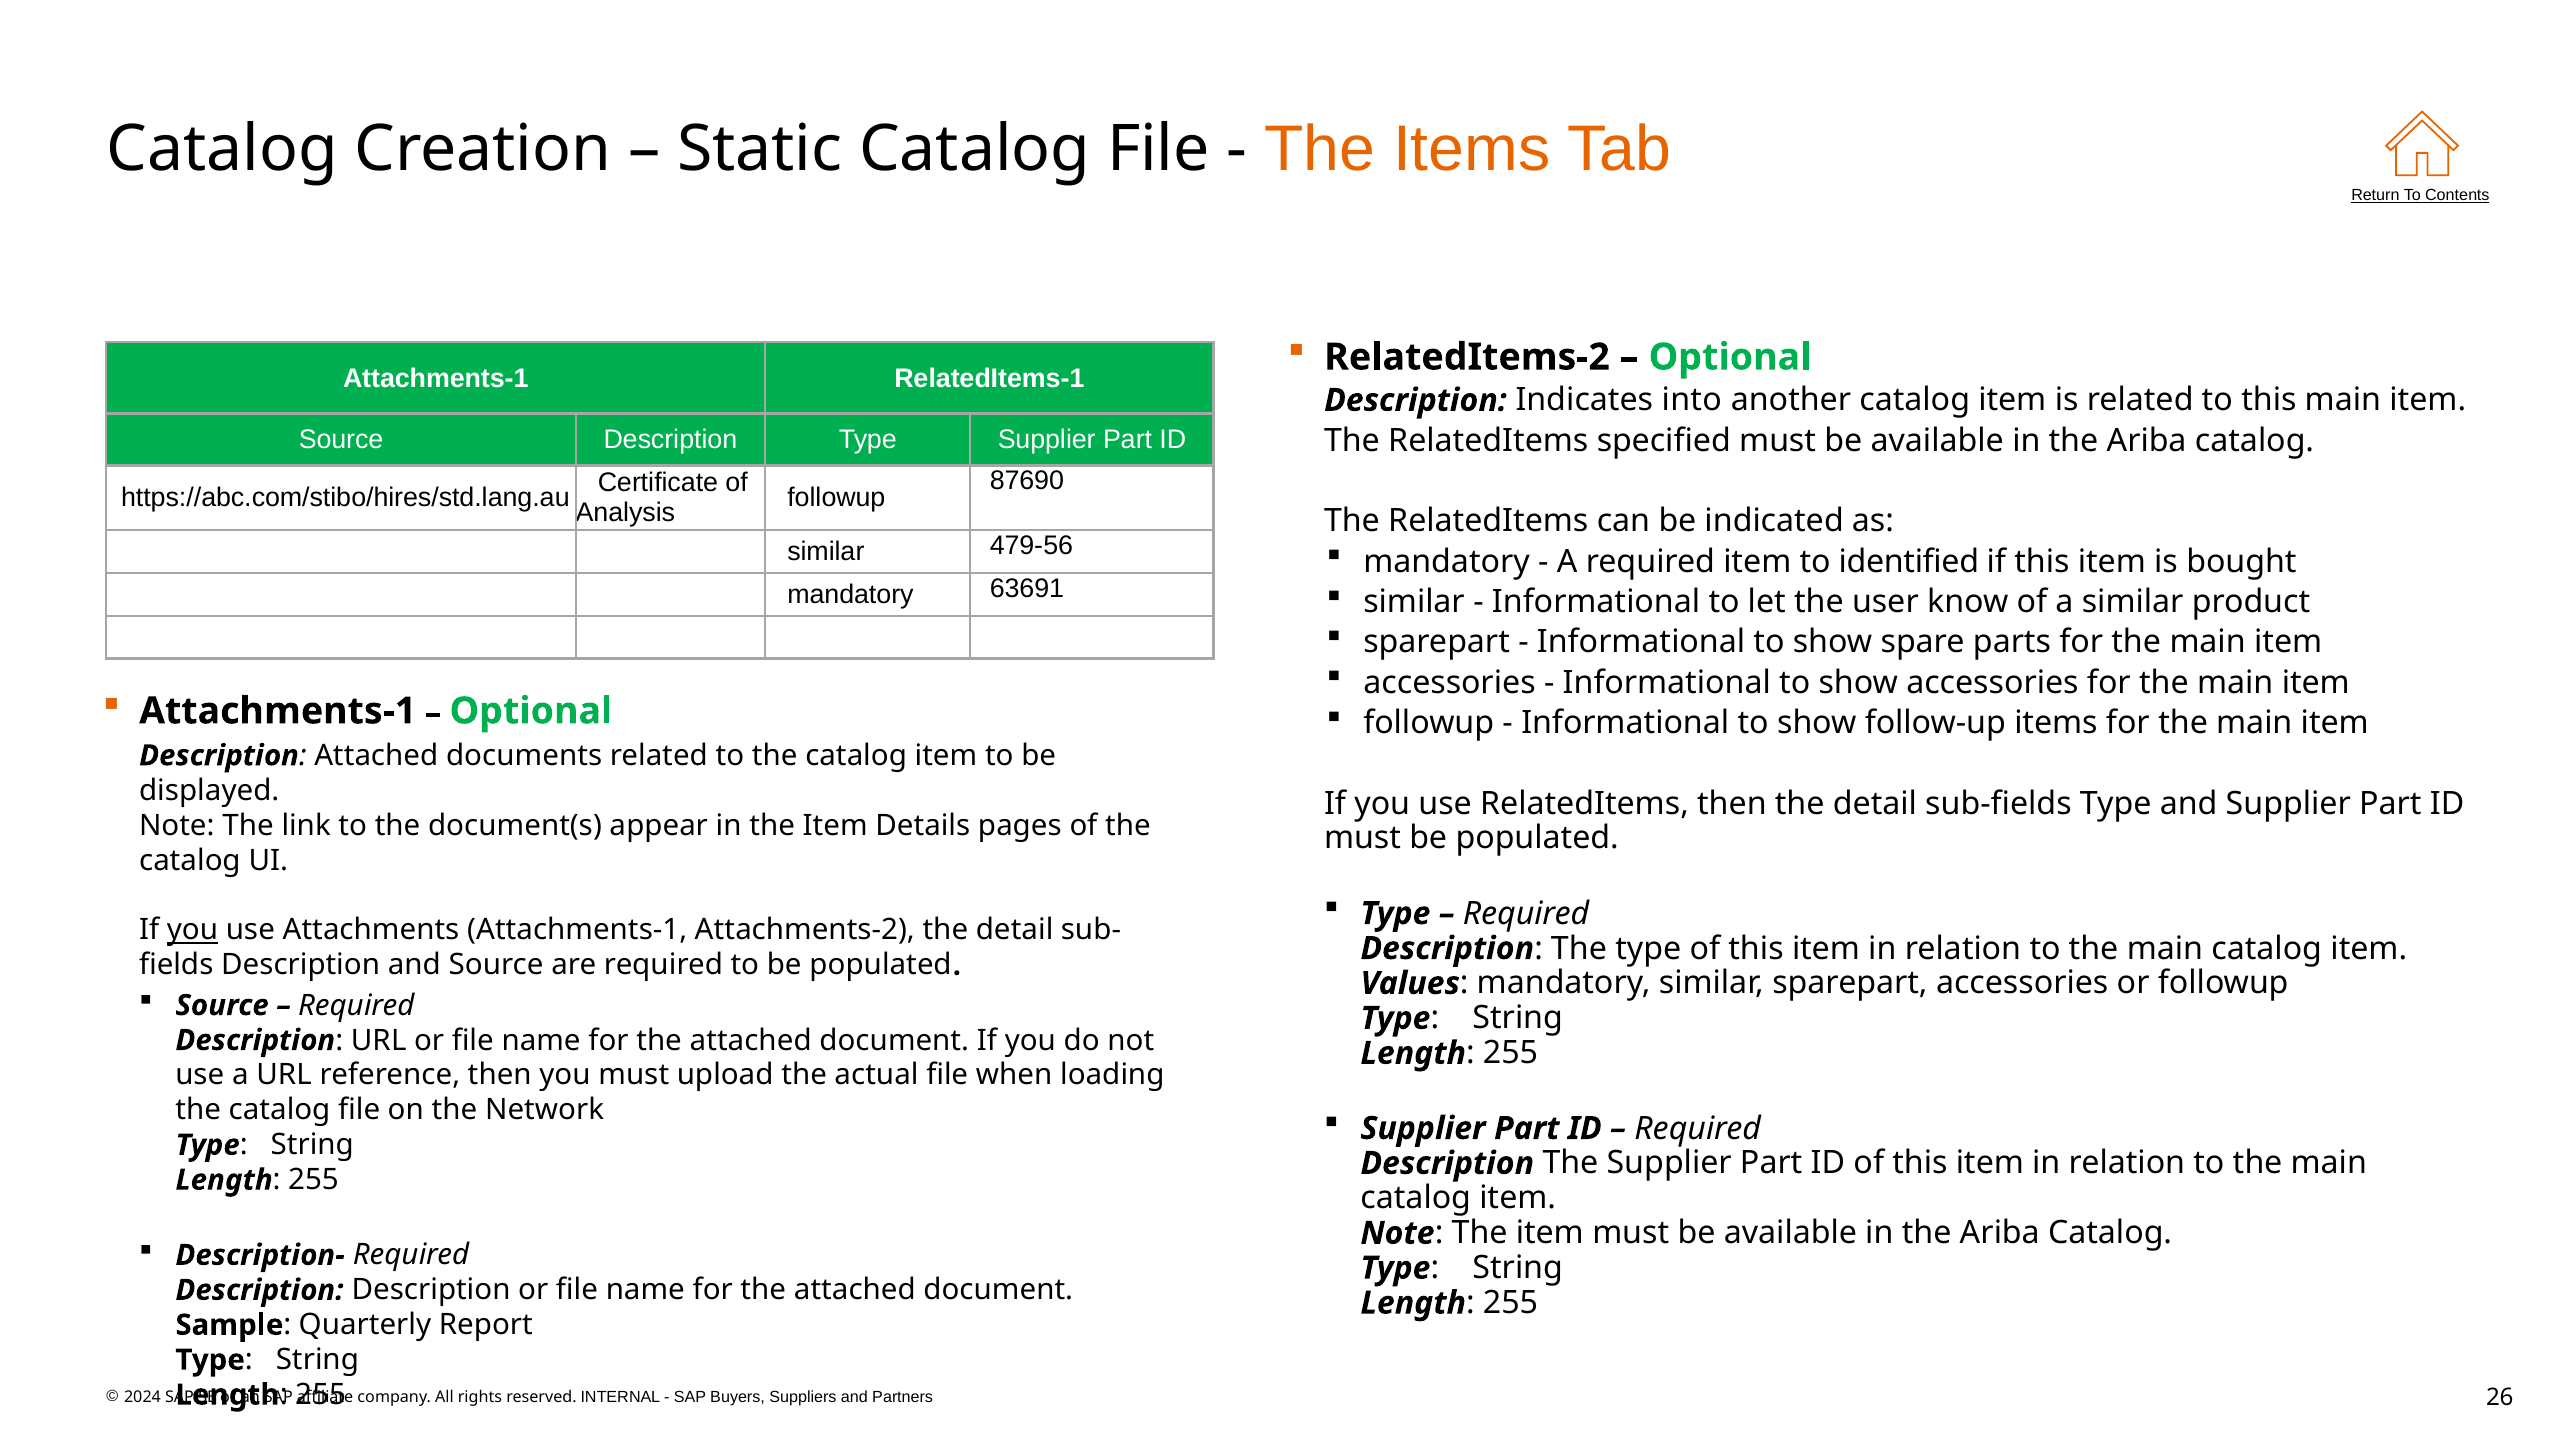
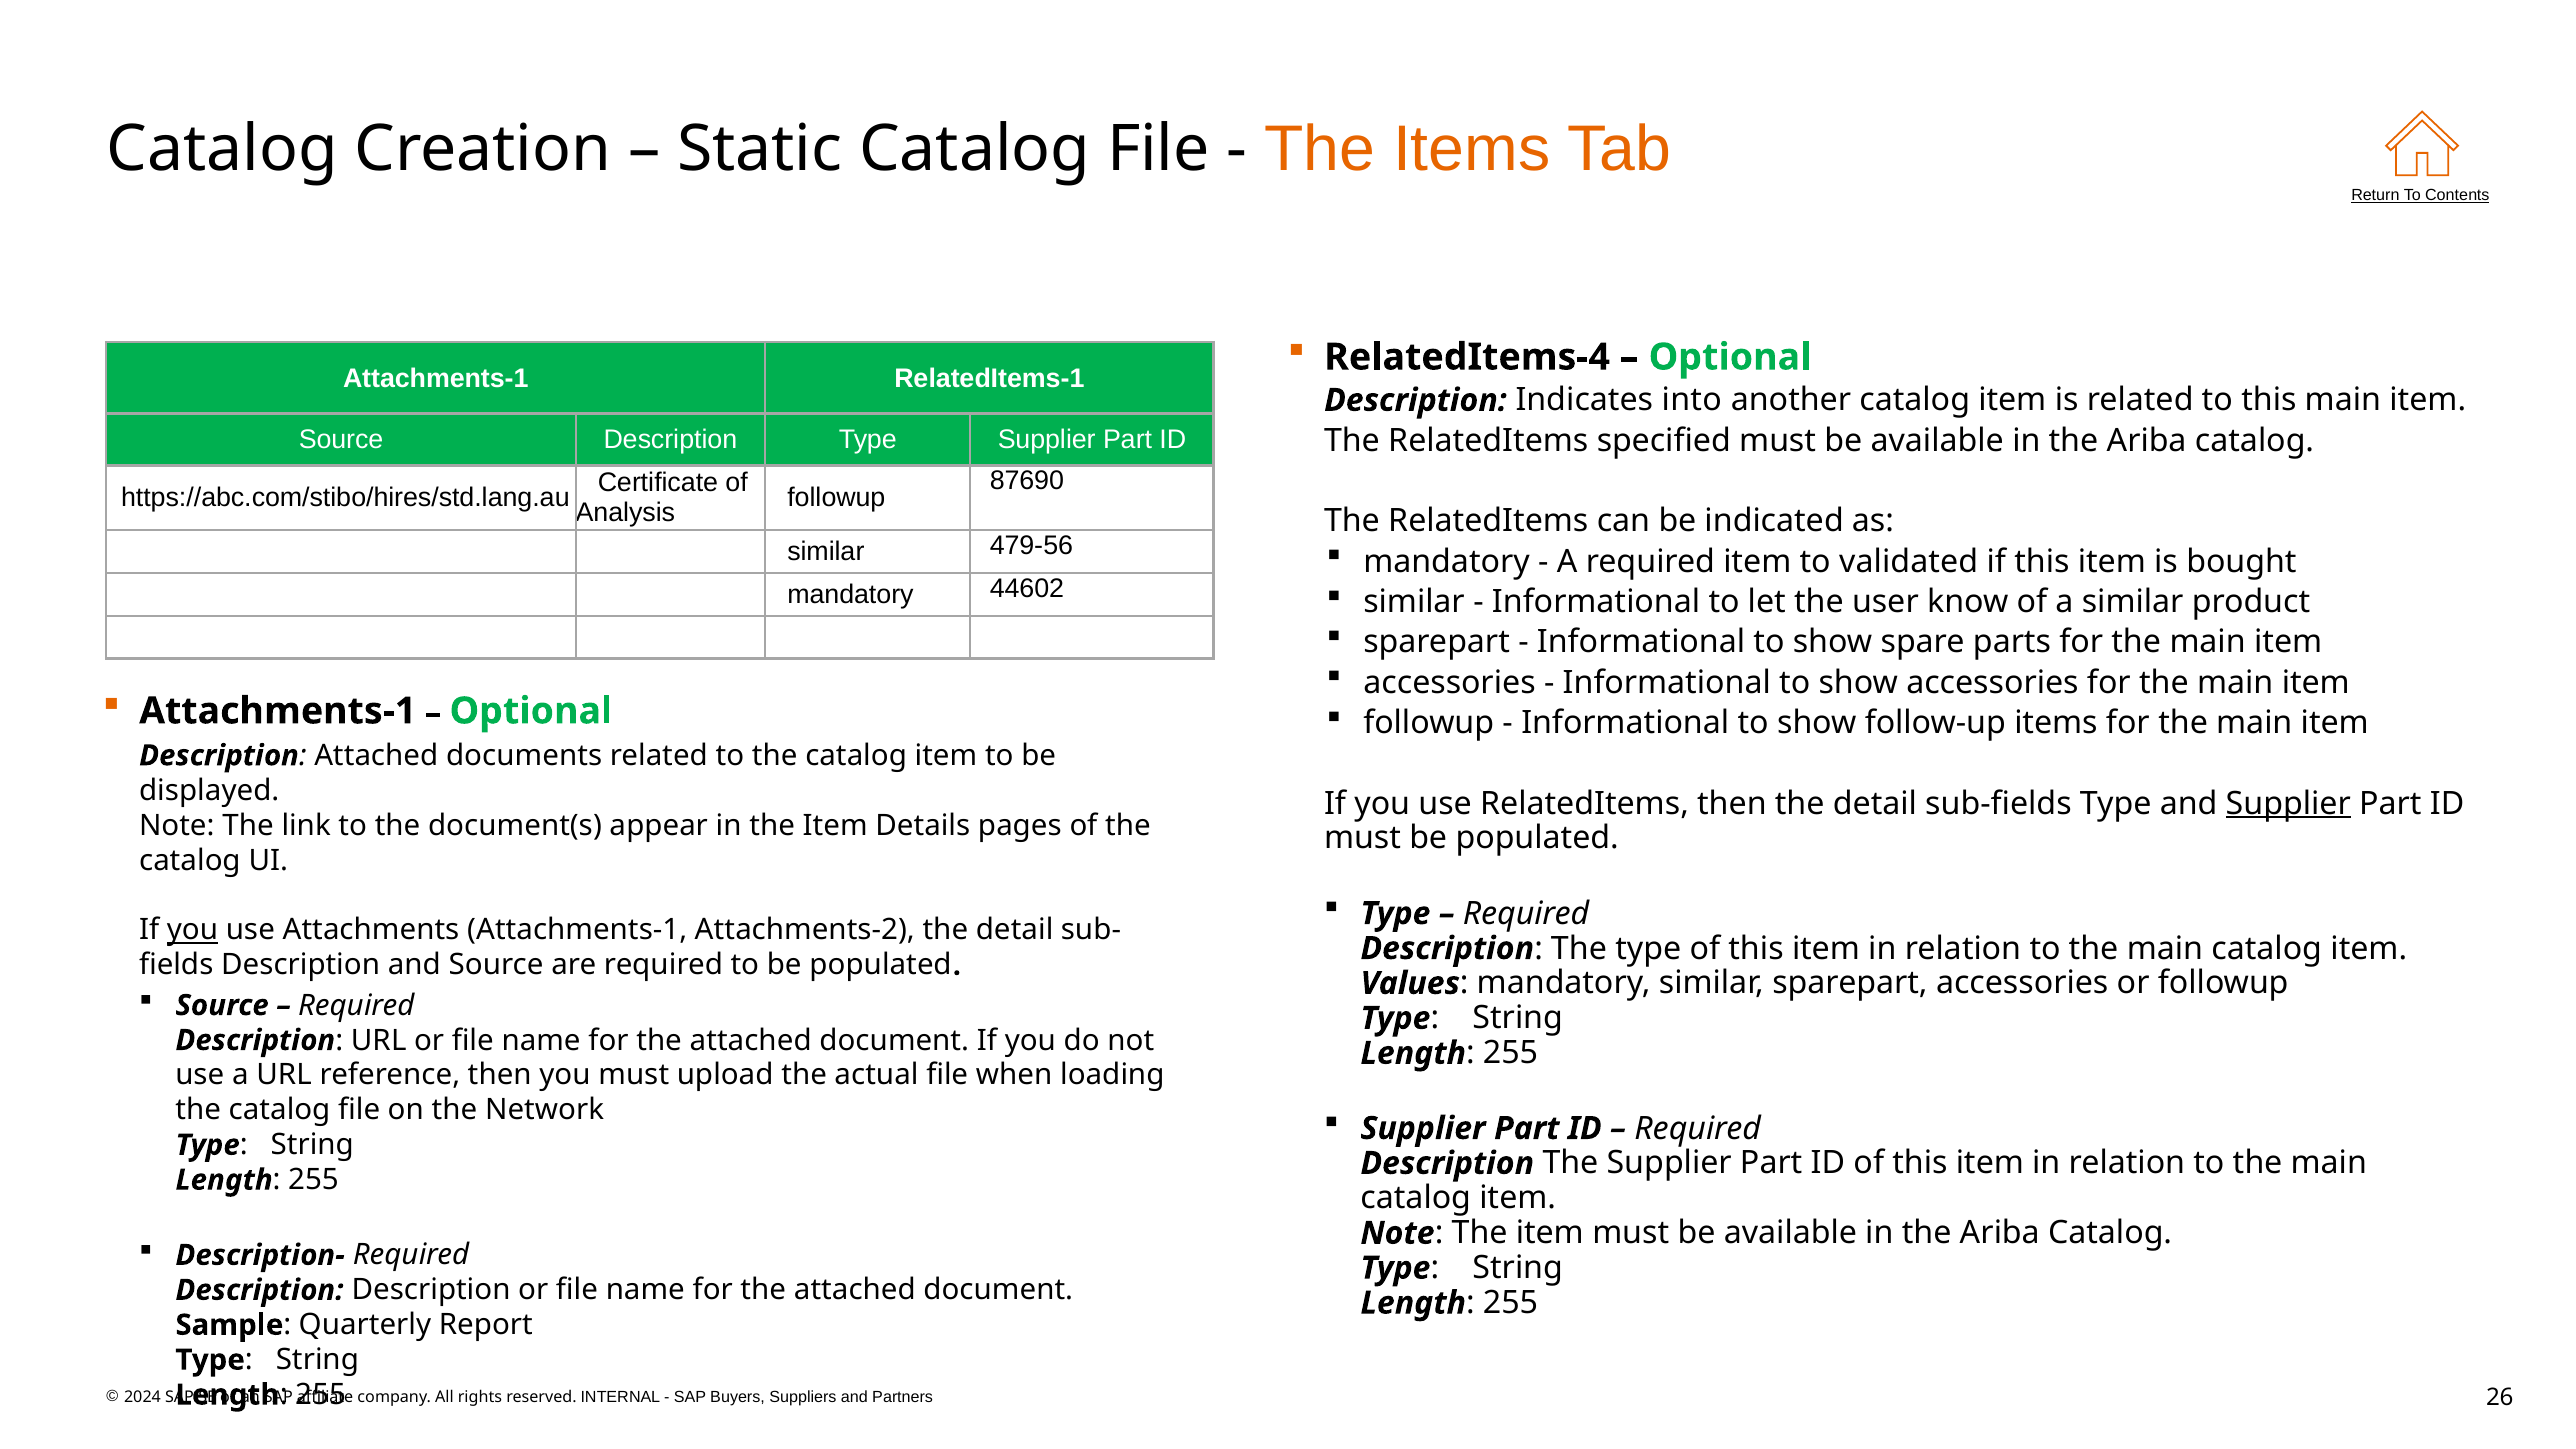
RelatedItems-2: RelatedItems-2 -> RelatedItems-4 (1467, 357)
identified: identified -> validated (1909, 561)
63691: 63691 -> 44602 (1027, 588)
Supplier underline: none -> present (2288, 803)
